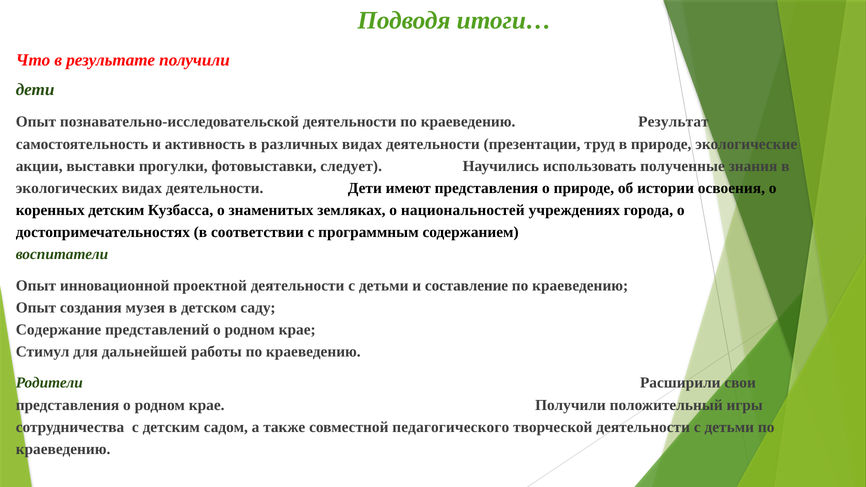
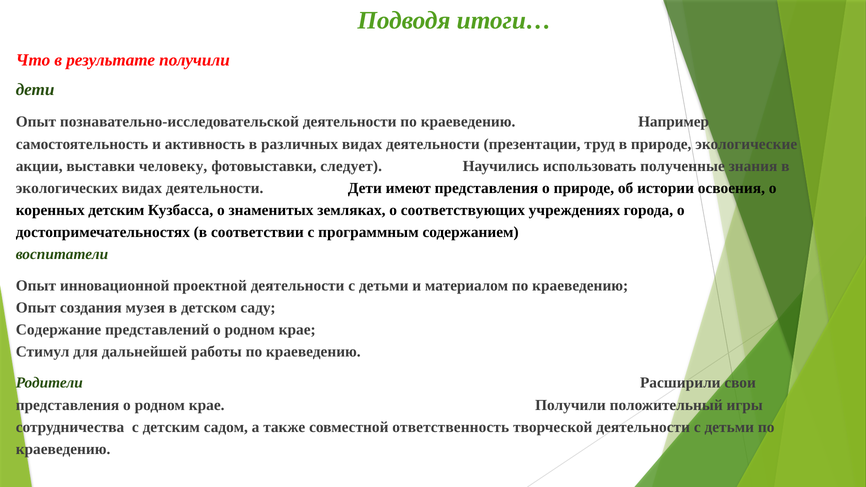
Результат: Результат -> Например (674, 122)
прогулки: прогулки -> человеку (173, 166)
национальностей: национальностей -> соответствующих (463, 210)
составление: составление -> материалом (467, 286)
педагогического: педагогического -> ответственность (451, 427)
